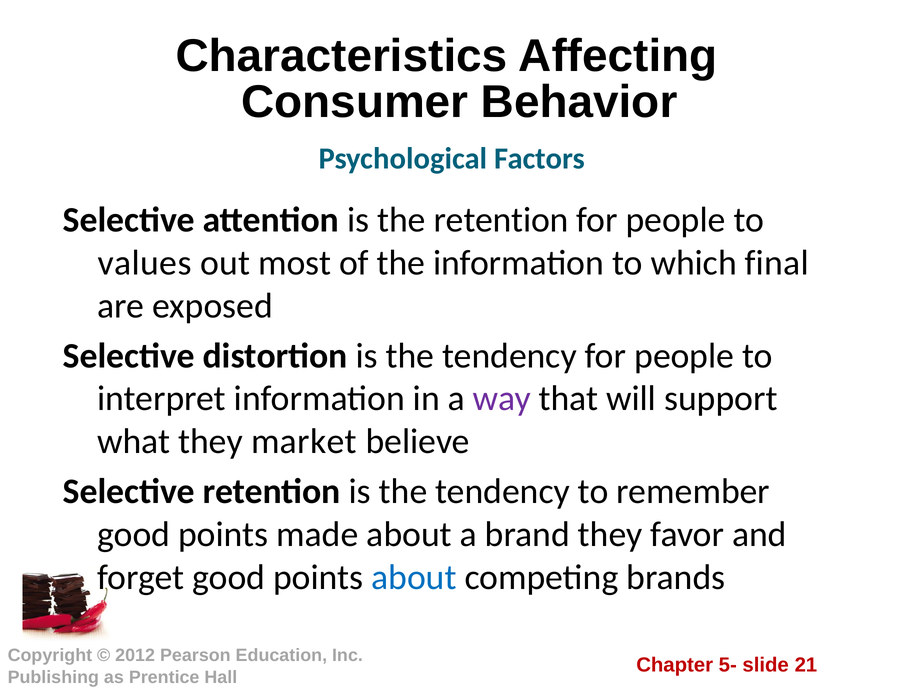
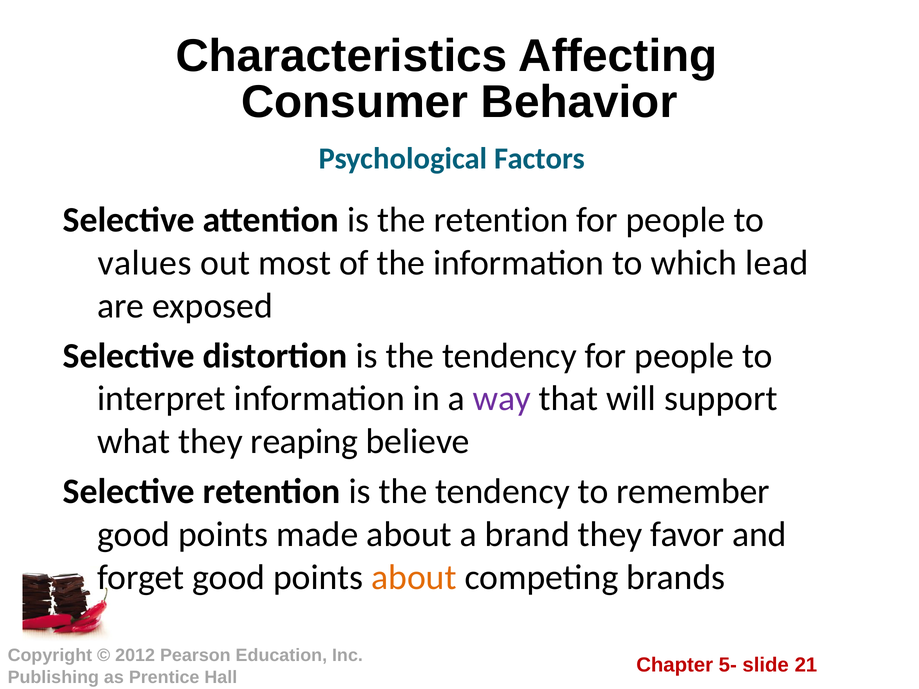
final: final -> lead (777, 263)
market: market -> reaping (304, 442)
about colour: blue -> orange (414, 578)
